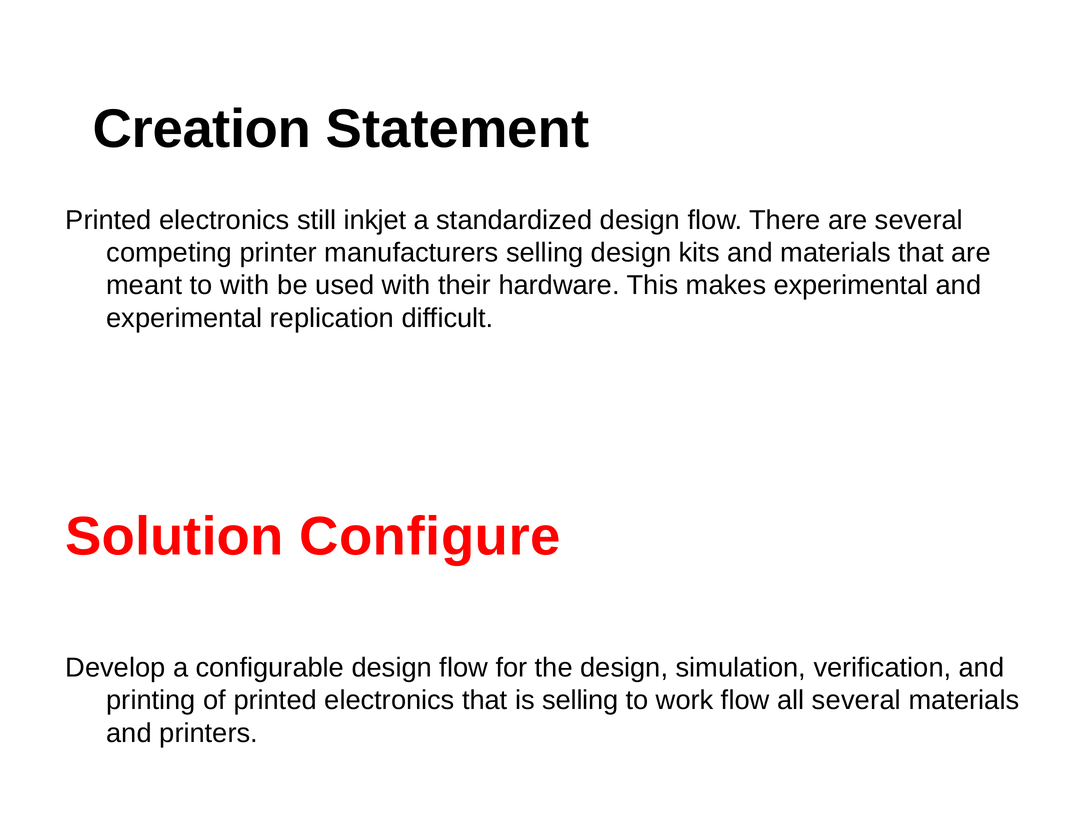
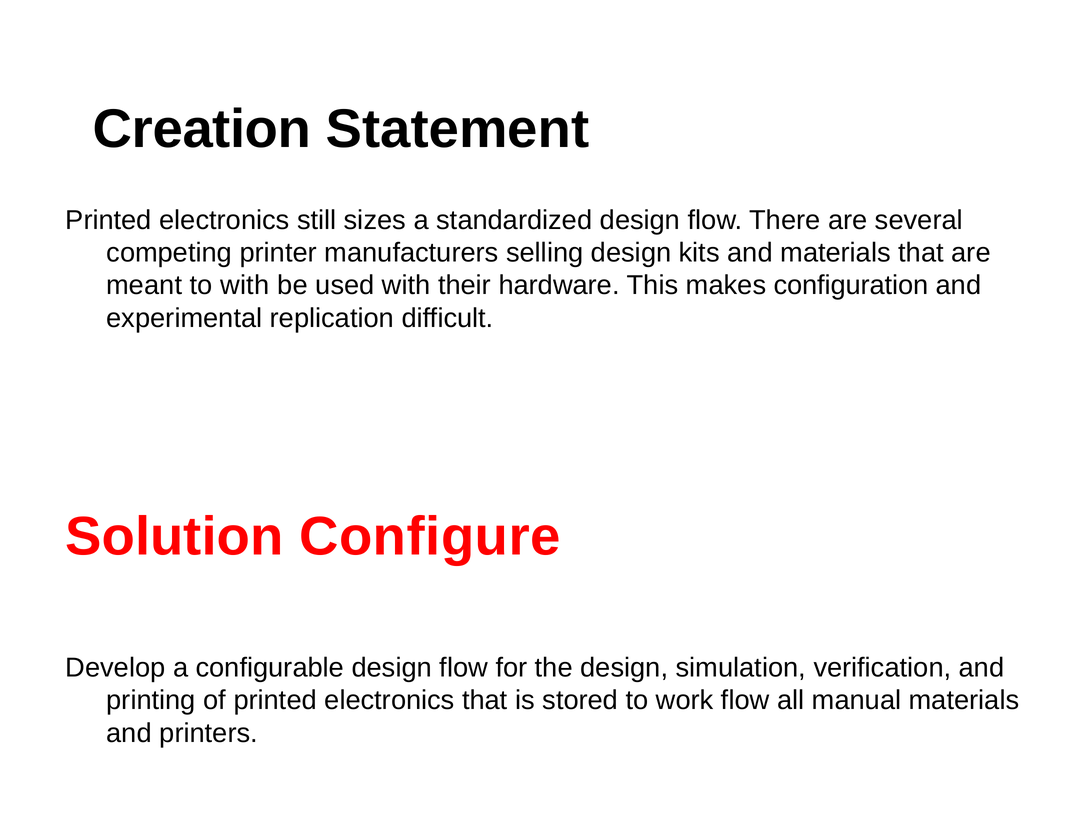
inkjet: inkjet -> sizes (375, 220)
makes experimental: experimental -> configuration (851, 286)
is selling: selling -> stored (580, 701)
all several: several -> manual (857, 701)
